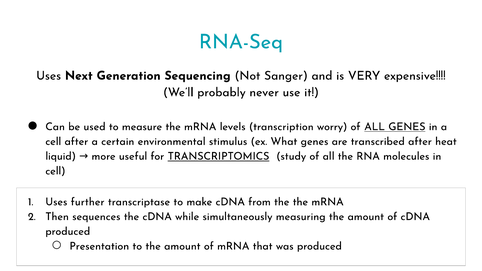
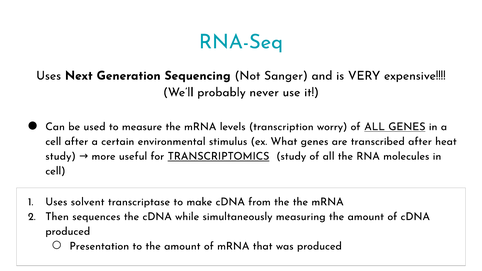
liquid: liquid -> study (61, 156)
further: further -> solvent (88, 202)
